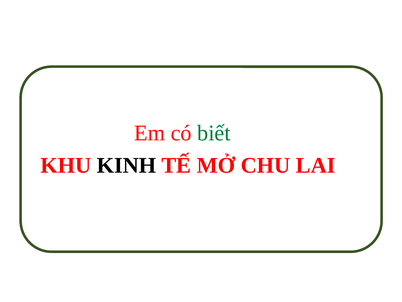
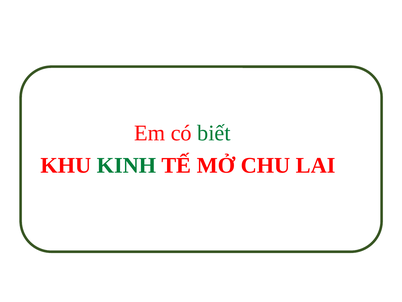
KINH colour: black -> green (127, 165)
